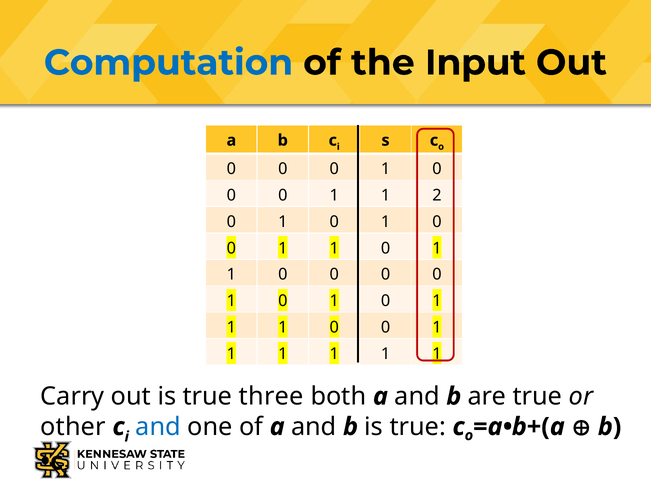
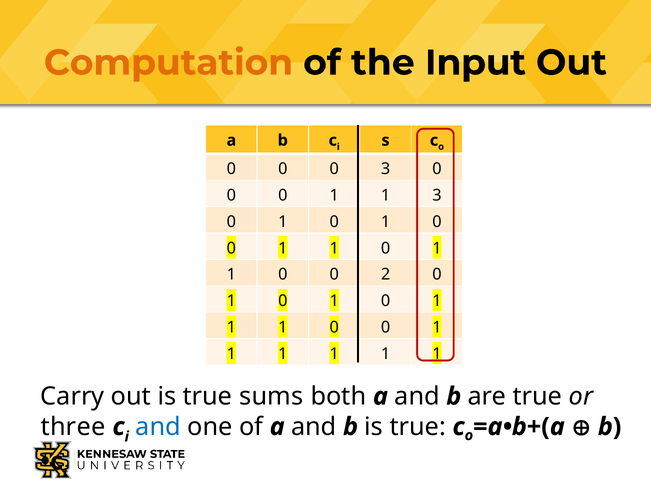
Computation colour: blue -> orange (168, 63)
1: 1 -> 3 (386, 169)
1 2: 2 -> 3 (437, 196)
0: 0 -> 2 (386, 275)
three: three -> sums (271, 397)
other: other -> three (73, 427)
